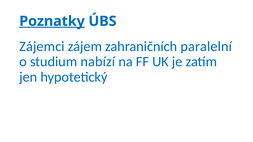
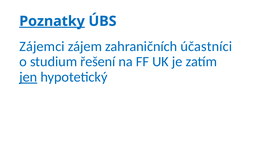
paralelní: paralelní -> účastníci (206, 46)
nabízí: nabízí -> řešení (98, 62)
jen underline: none -> present (28, 77)
